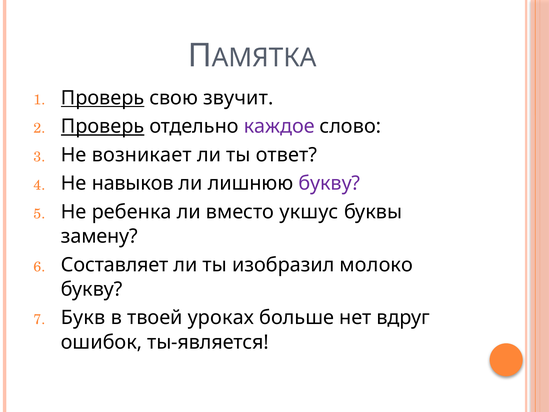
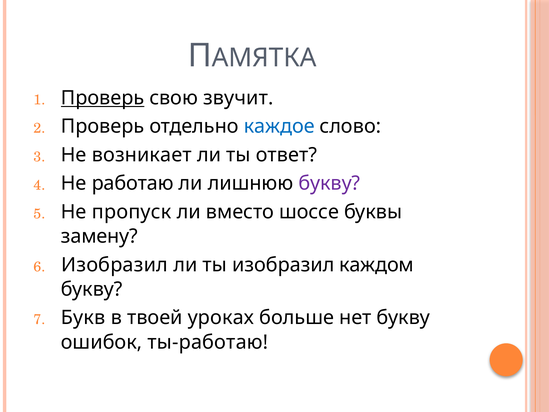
Проверь underline: present -> none (103, 126)
каждое colour: purple -> blue (279, 126)
навыков: навыков -> работаю (133, 183)
ребенка: ребенка -> пропуск (132, 212)
укшус: укшус -> шоссе (309, 212)
Составляет: Составляет -> Изобразил (115, 265)
молоко: молоко -> каждом (376, 265)
нет вдруг: вдруг -> букву (403, 318)
ты-является: ты-является -> ты-работаю (208, 342)
